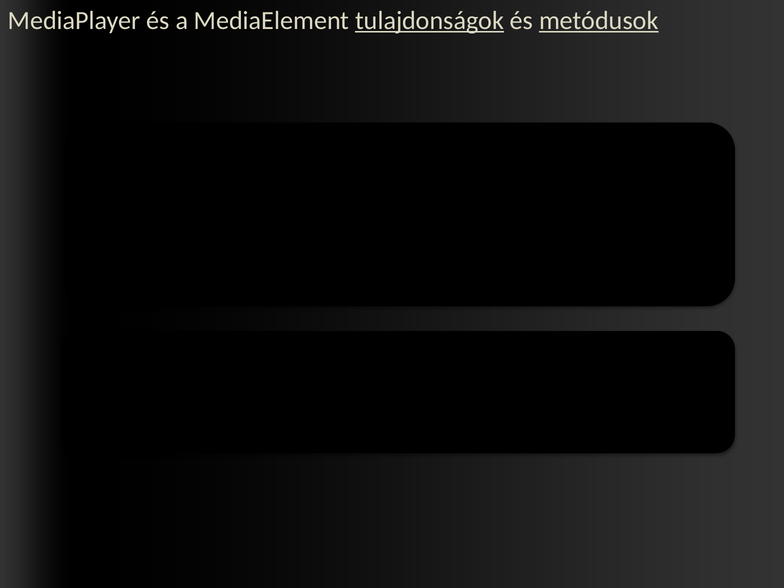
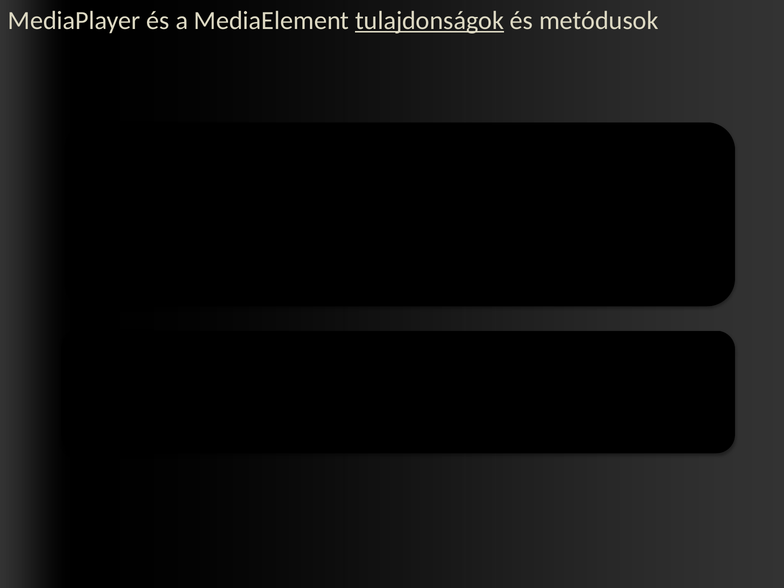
metódusok underline: present -> none (599, 21)
